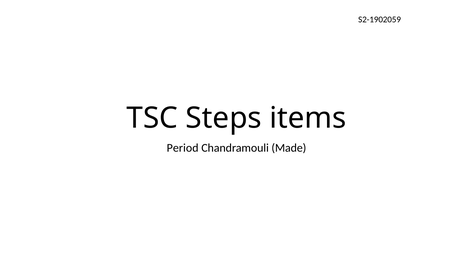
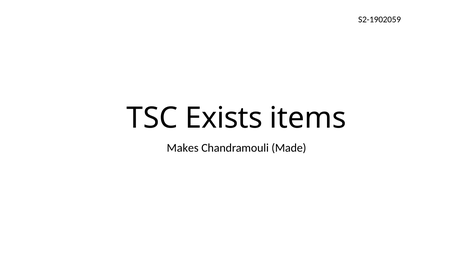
Steps: Steps -> Exists (224, 118)
Period: Period -> Makes (183, 148)
